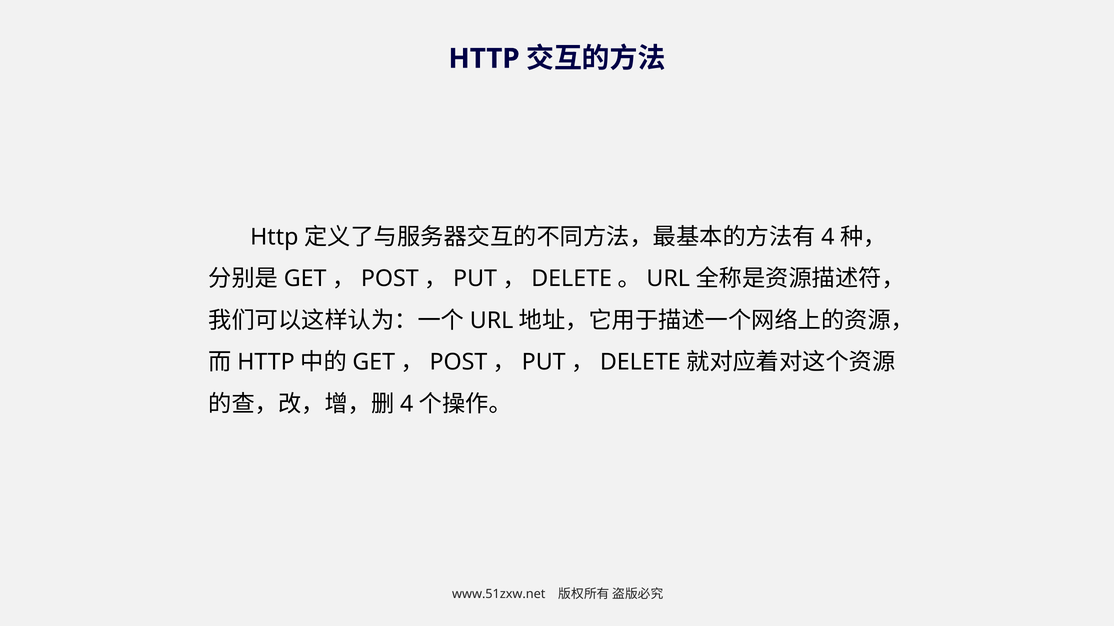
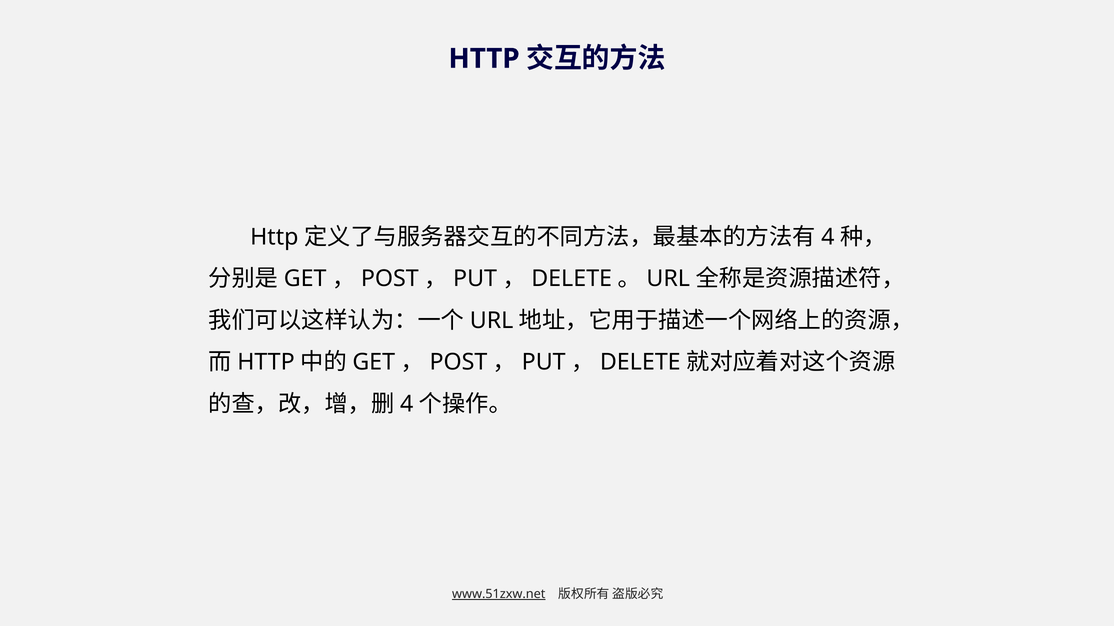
www.51zxw.net underline: none -> present (499, 595)
